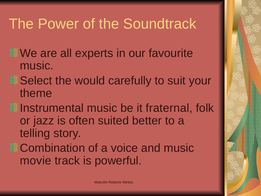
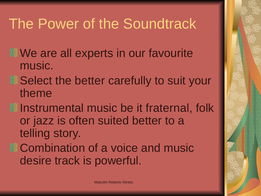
the would: would -> better (90, 81)
movie: movie -> desire (36, 160)
